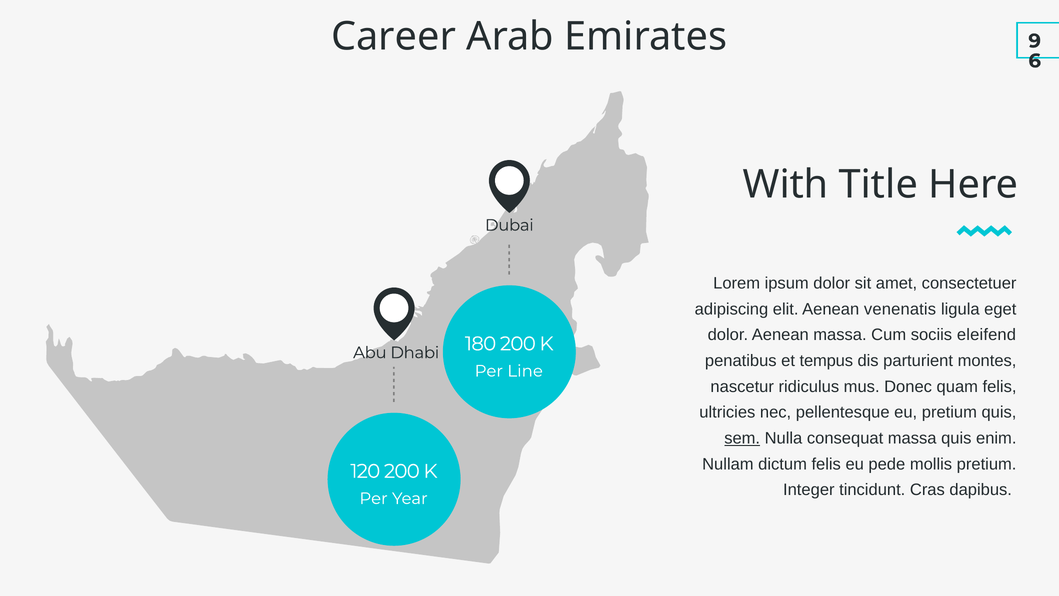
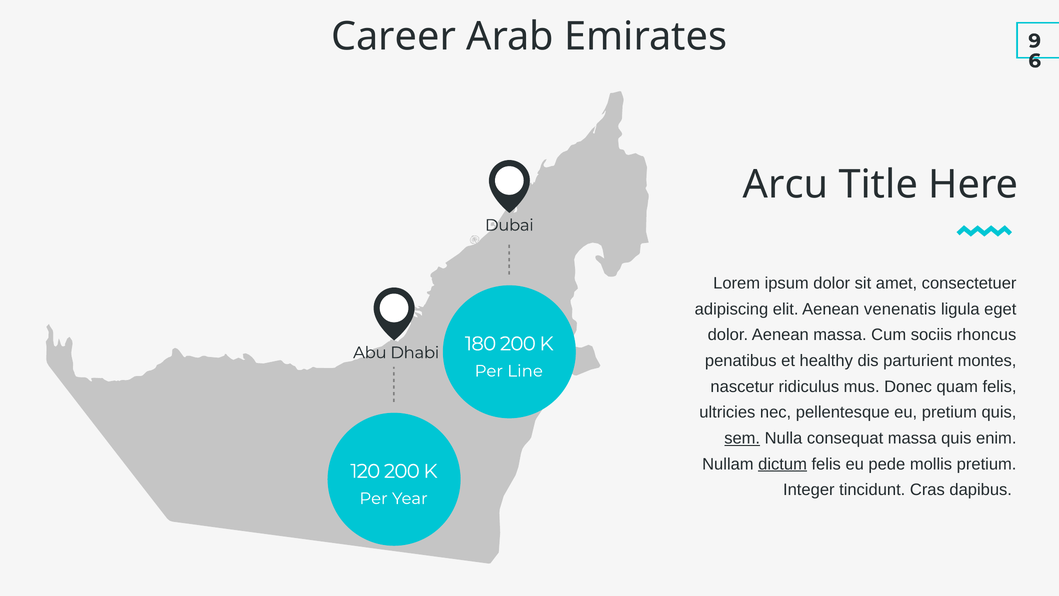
With: With -> Arcu (786, 184)
eleifend: eleifend -> rhoncus (987, 335)
tempus: tempus -> healthy (826, 361)
dictum underline: none -> present (783, 464)
